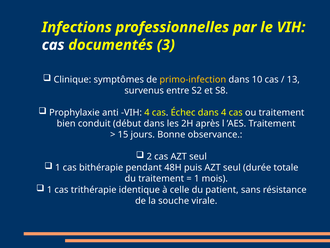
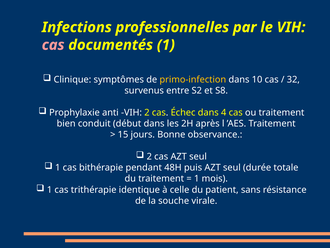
cas colour: white -> pink (53, 45)
documentés 3: 3 -> 1 (166, 45)
13: 13 -> 32 (293, 79)
VIH 4: 4 -> 2 (147, 112)
